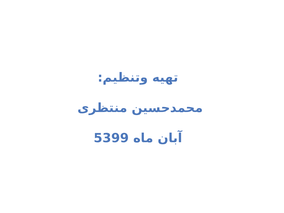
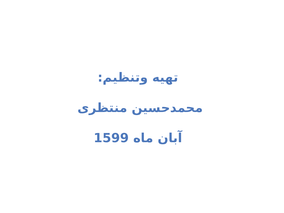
5399: 5399 -> 1599 (111, 138)
